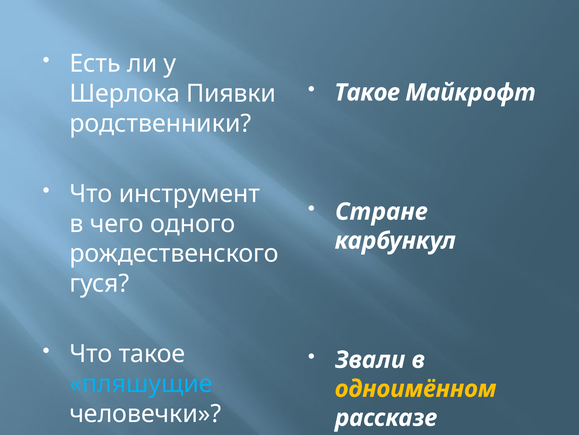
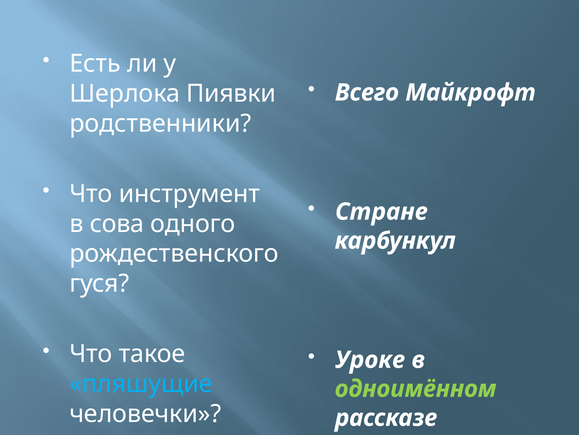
Такое: Такое -> Всего (367, 92)
чего: чего -> сова (117, 223)
Звали: Звали -> Уроке (370, 359)
одноимённом colour: yellow -> light green (416, 388)
